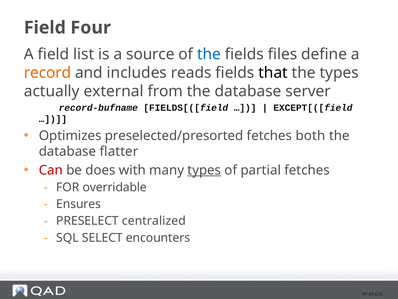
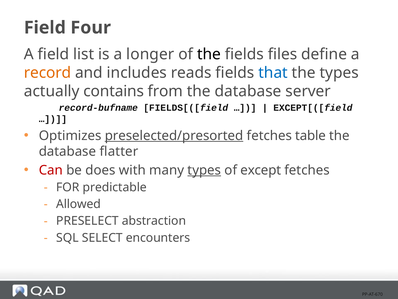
source: source -> longer (150, 54)
the colour: blue -> black (209, 54)
that colour: black -> blue (273, 73)
external: external -> contains (114, 91)
preselected/presorted underline: none -> present (174, 135)
both: both -> table (311, 135)
partial: partial -> except (261, 170)
overridable: overridable -> predictable (115, 187)
Ensures: Ensures -> Allowed (79, 204)
centralized: centralized -> abstraction (154, 221)
